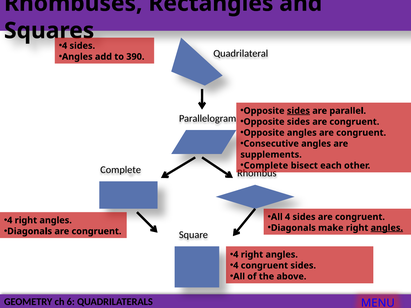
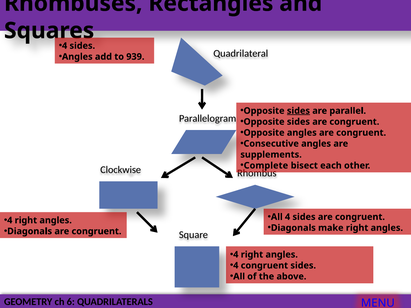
390: 390 -> 939 (135, 57)
Complete: Complete -> Clockwise (121, 170)
angles underline: present -> none (387, 228)
